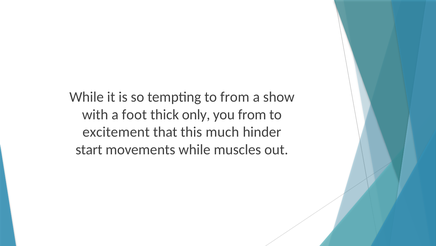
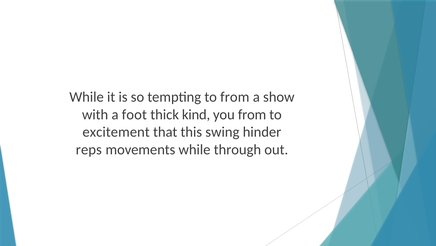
only: only -> kind (196, 114)
much: much -> swing (222, 132)
start: start -> reps (89, 149)
muscles: muscles -> through (237, 149)
